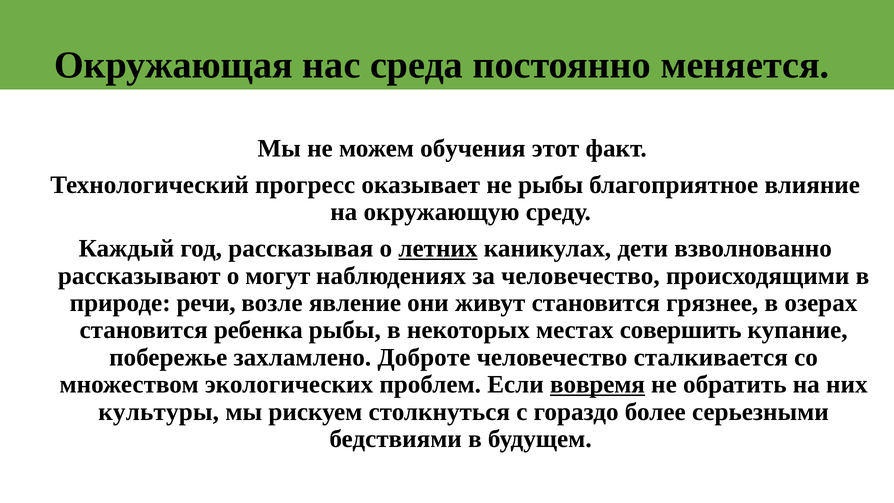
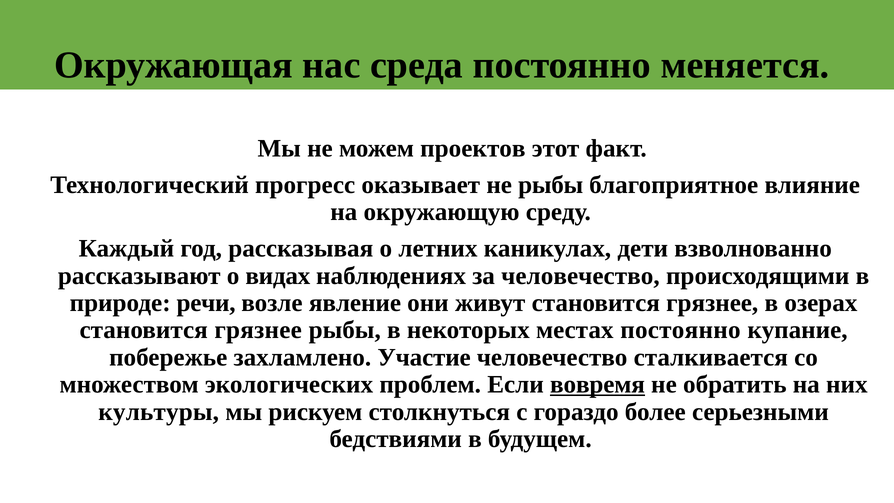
обучения: обучения -> проектов (473, 148)
летних underline: present -> none (438, 248)
могут: могут -> видах (278, 276)
ребенка: ребенка -> грязнее (258, 330)
местах совершить: совершить -> постоянно (680, 330)
Доброте: Доброте -> Участие (424, 357)
